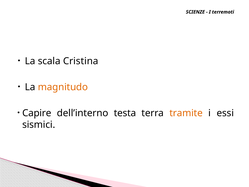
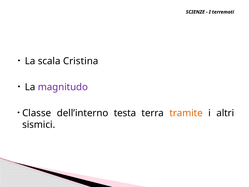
magnitudo colour: orange -> purple (63, 87)
Capire: Capire -> Classe (37, 113)
essi: essi -> altri (225, 113)
